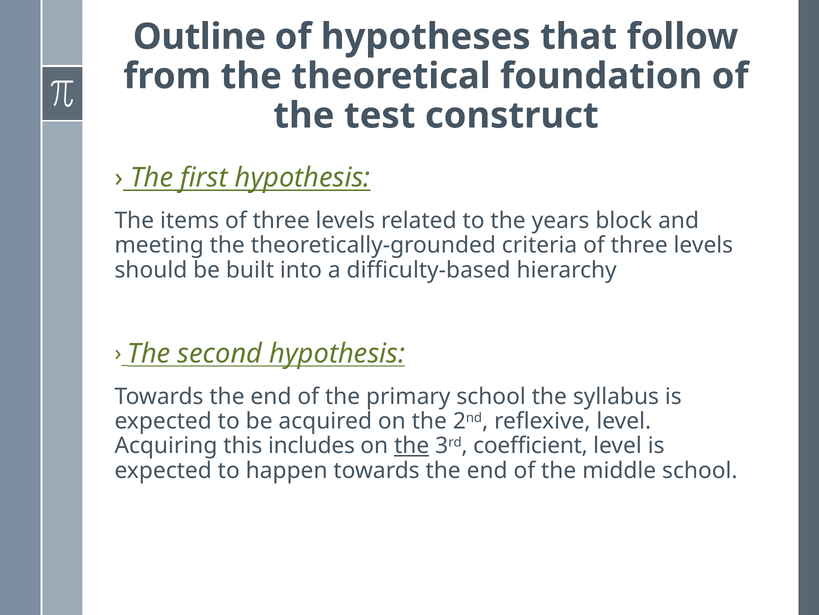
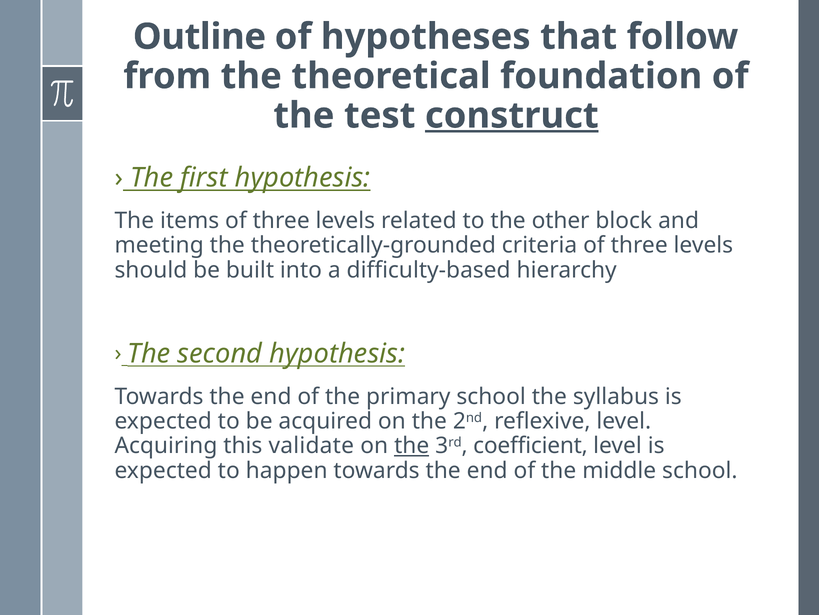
construct underline: none -> present (512, 115)
years: years -> other (561, 220)
includes: includes -> validate (311, 445)
